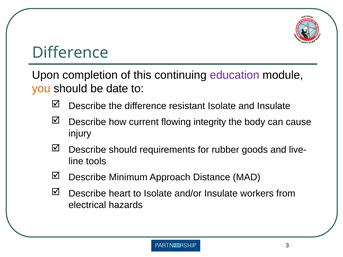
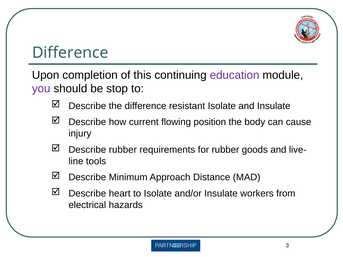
you colour: orange -> purple (41, 89)
date: date -> stop (117, 89)
integrity: integrity -> position (210, 122)
Describe should: should -> rubber (123, 150)
